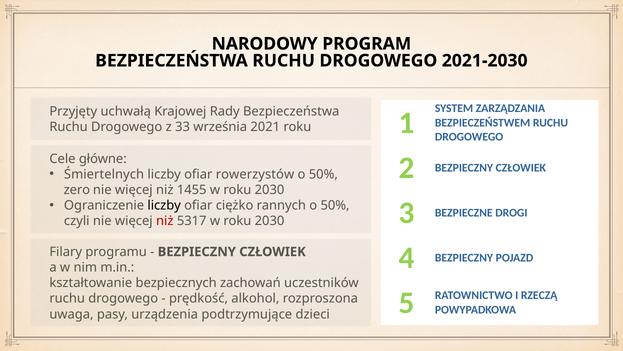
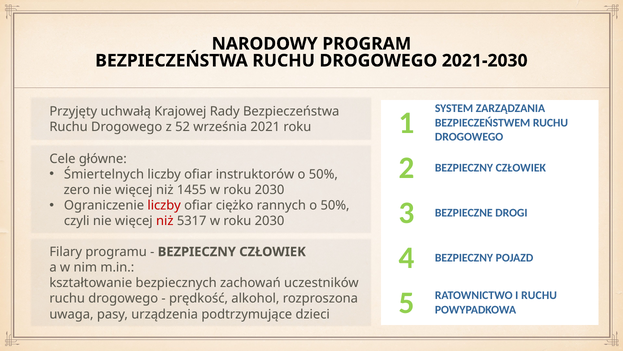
33: 33 -> 52 (183, 127)
rowerzystów: rowerzystów -> instruktorów (255, 174)
liczby colour: black -> red (164, 205)
I RZECZĄ: RZECZĄ -> RUCHU (539, 295)
